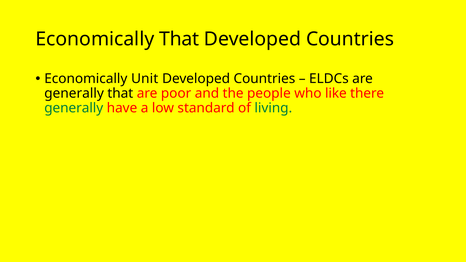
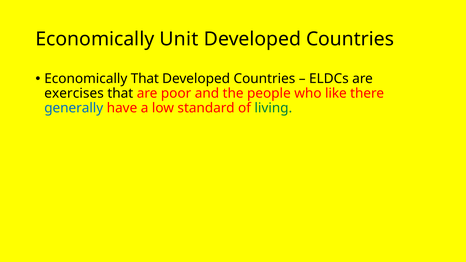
Economically That: That -> Unit (179, 39)
Economically Unit: Unit -> That (145, 79)
generally: generally -> exercises (74, 93)
generally colour: green -> blue (74, 108)
